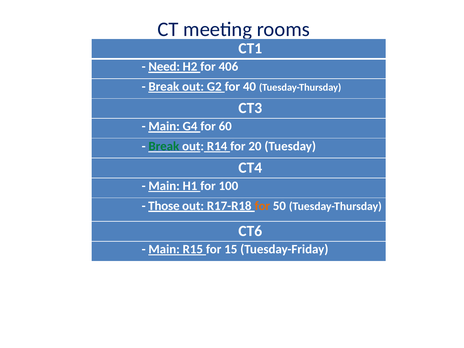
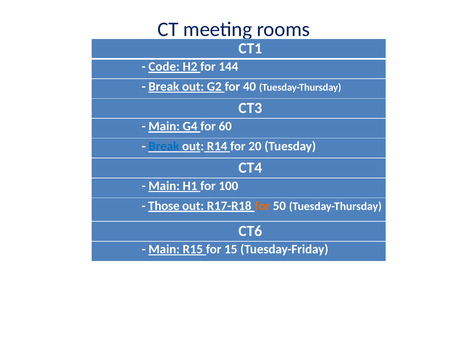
Need: Need -> Code (164, 67)
406: 406 -> 144 (228, 67)
Break colour: green -> blue (164, 146)
